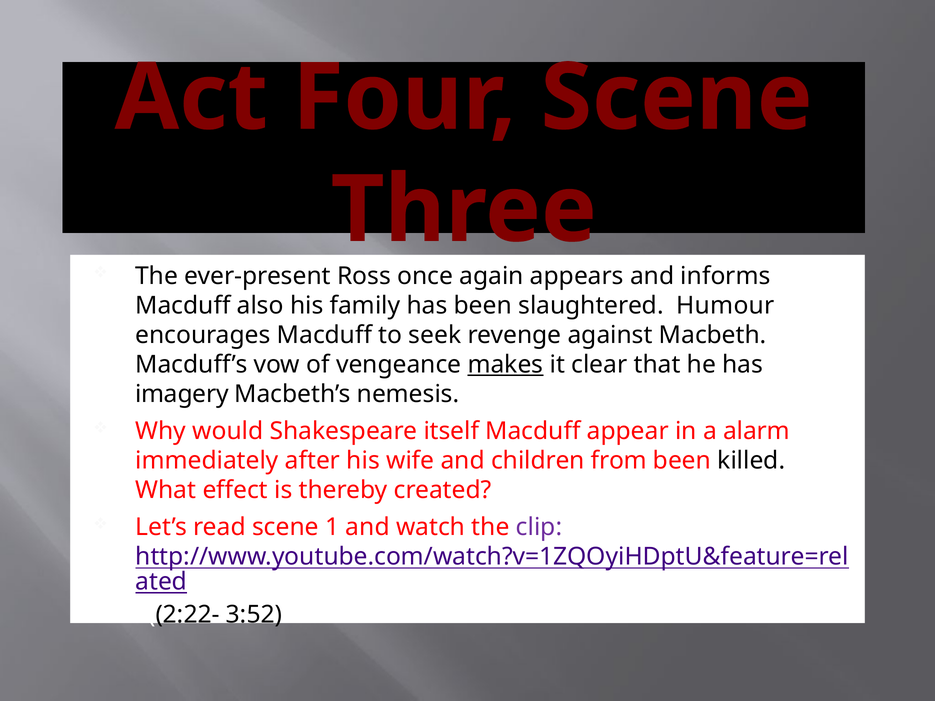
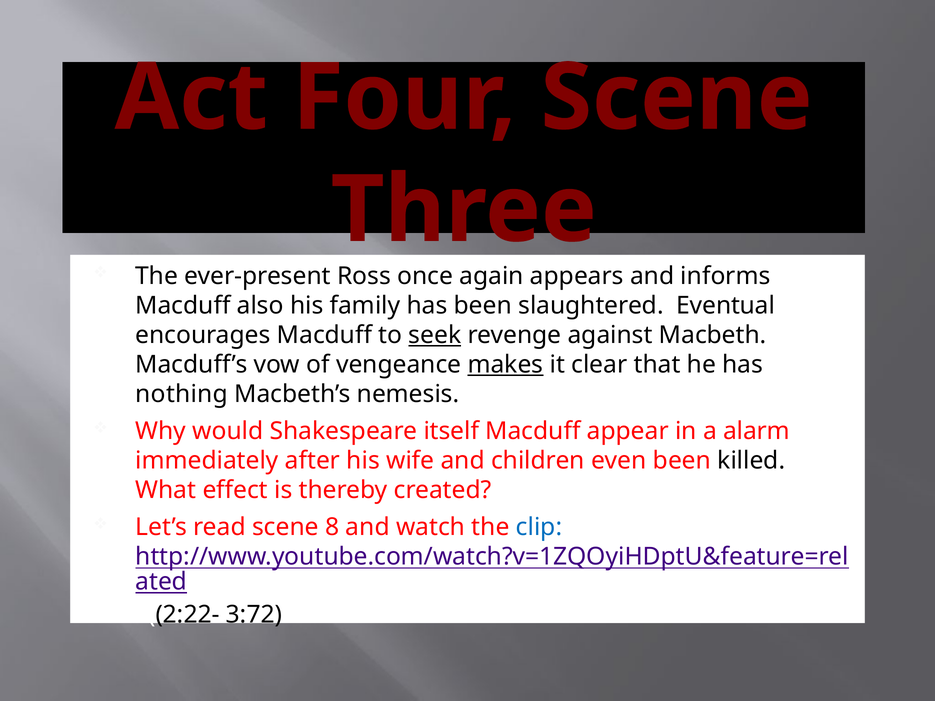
Humour: Humour -> Eventual (726, 306)
seek underline: none -> present (435, 335)
imagery: imagery -> nothing (182, 394)
from: from -> even (619, 461)
1: 1 -> 8 (332, 527)
clip colour: purple -> blue (539, 527)
3:52: 3:52 -> 3:72 (254, 615)
